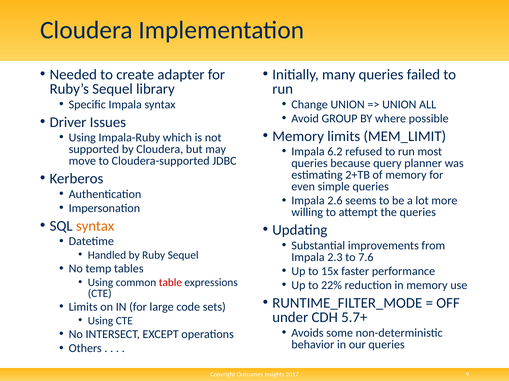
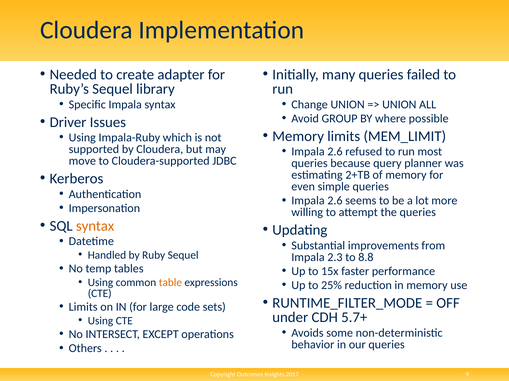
6.2: 6.2 -> 2.6 (335, 152)
7.6: 7.6 -> 8.8 (366, 258)
table colour: red -> orange (170, 283)
22%: 22% -> 25% (331, 286)
